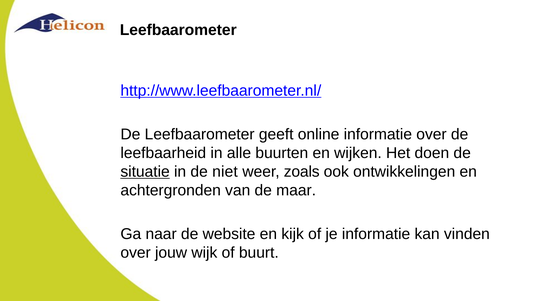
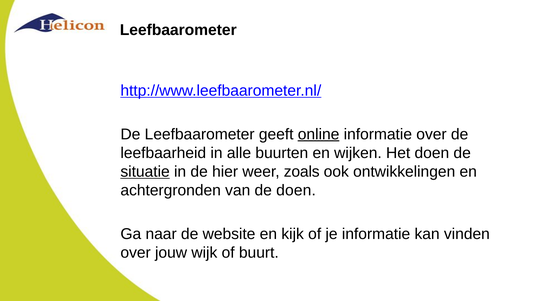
online underline: none -> present (319, 134)
niet: niet -> hier (225, 172)
de maar: maar -> doen (296, 190)
